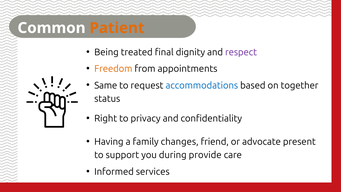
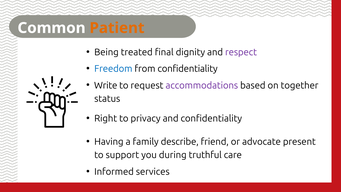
Freedom colour: orange -> blue (113, 69)
from appointments: appointments -> confidentiality (188, 69)
Same: Same -> Write (106, 85)
accommodations colour: blue -> purple (202, 85)
changes: changes -> describe (180, 142)
provide: provide -> truthful (205, 155)
